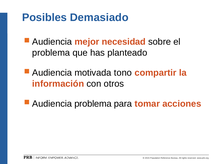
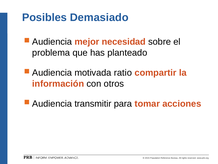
tono: tono -> ratio (123, 73)
Audiencia problema: problema -> transmitir (93, 103)
